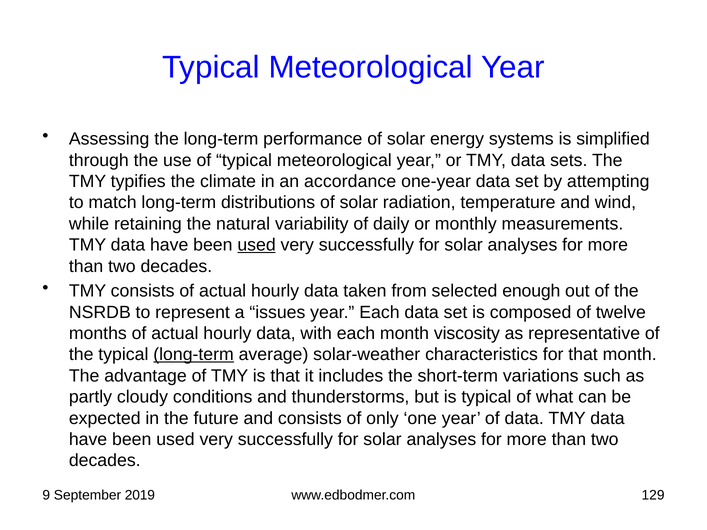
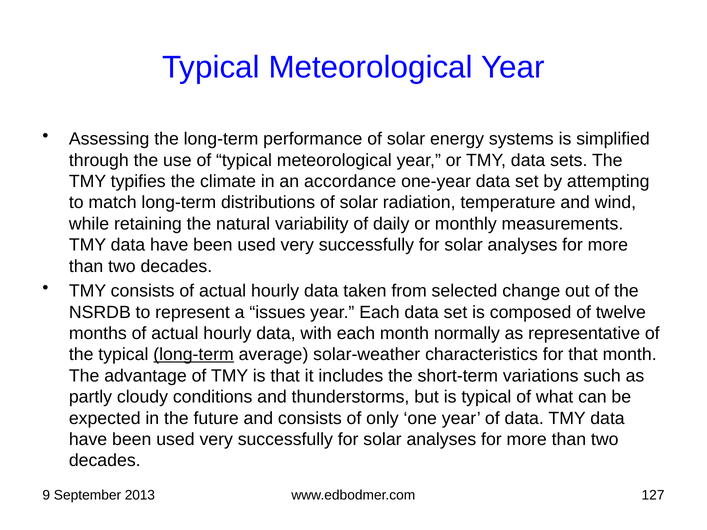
used underline: present -> none (257, 245)
enough: enough -> change (531, 291)
viscosity: viscosity -> normally (467, 334)
2019: 2019 -> 2013 (140, 496)
129: 129 -> 127 (653, 496)
